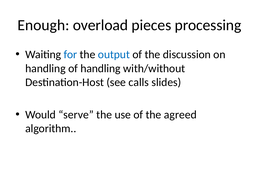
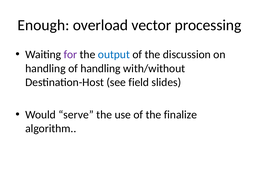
pieces: pieces -> vector (151, 25)
for colour: blue -> purple (70, 54)
calls: calls -> field (139, 82)
agreed: agreed -> finalize (180, 114)
